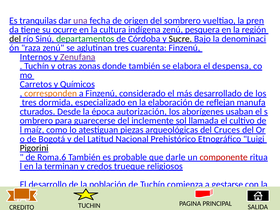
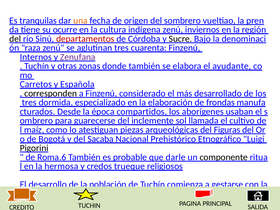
una colour: purple -> orange (80, 21)
pesquera: pesquera -> inviernos (202, 30)
departamentos colour: green -> red (85, 39)
despensa: despensa -> ayudante (232, 66)
Químicos: Químicos -> Española (77, 84)
corresponden colour: orange -> black (51, 93)
reflejan: reflejan -> frondas (220, 103)
autorización: autorización -> compartidos (142, 112)
Cruces: Cruces -> Figuras (227, 130)
Latitud: Latitud -> Sacaba (101, 139)
componente colour: red -> black (224, 157)
terminan: terminan -> hermosa (61, 166)
